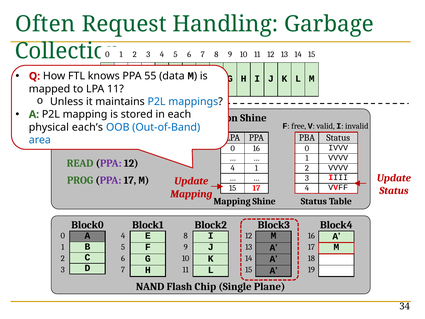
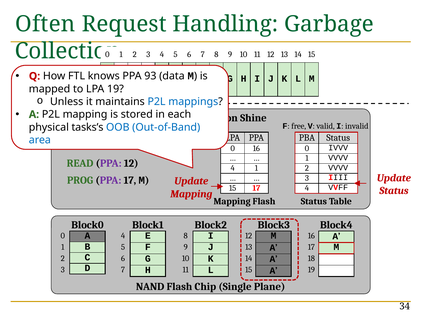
55: 55 -> 93 (150, 76)
LPA 11: 11 -> 19 (115, 89)
each’s: each’s -> tasks’s (87, 127)
Mapping Shine: Shine -> Flash (264, 201)
